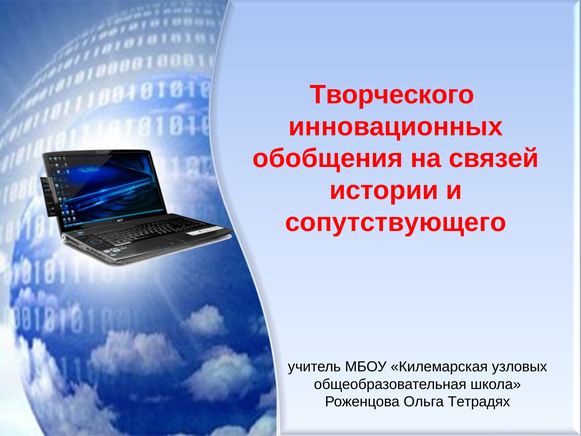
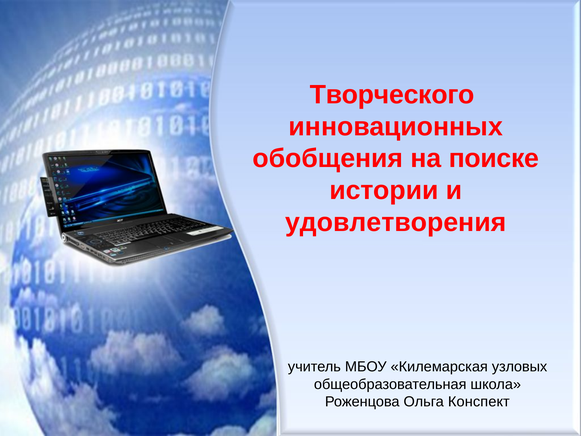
связей: связей -> поиске (494, 158)
сопутствующего: сопутствующего -> удовлетворения (396, 222)
Тетрадях: Тетрадях -> Конспект (479, 401)
